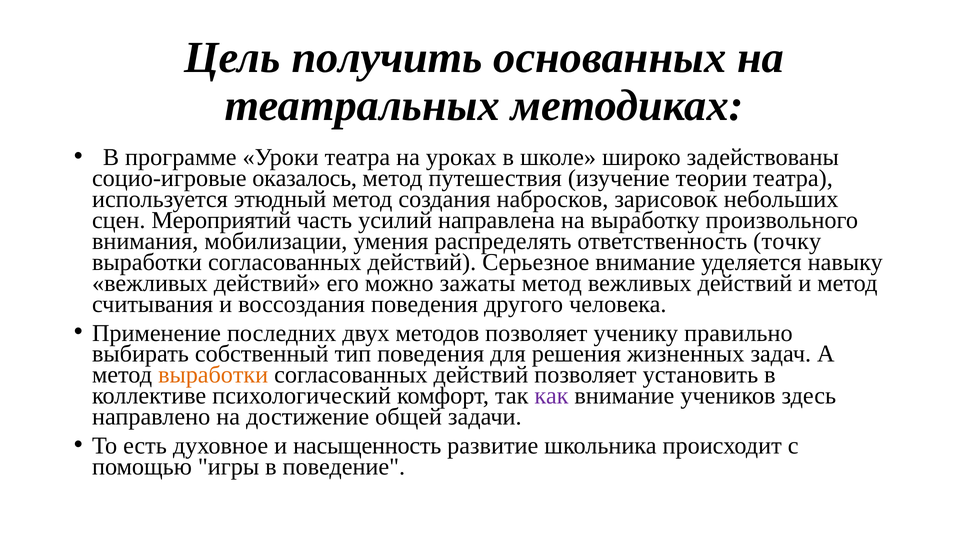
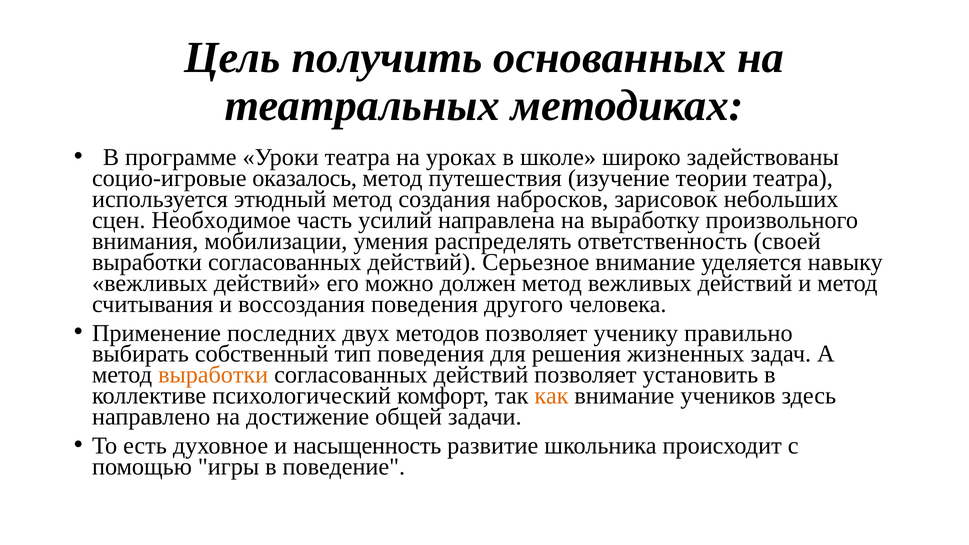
Мероприятий: Мероприятий -> Необходимое (221, 220)
точку: точку -> своей (787, 241)
зажаты: зажаты -> должен (478, 283)
как colour: purple -> orange (551, 396)
